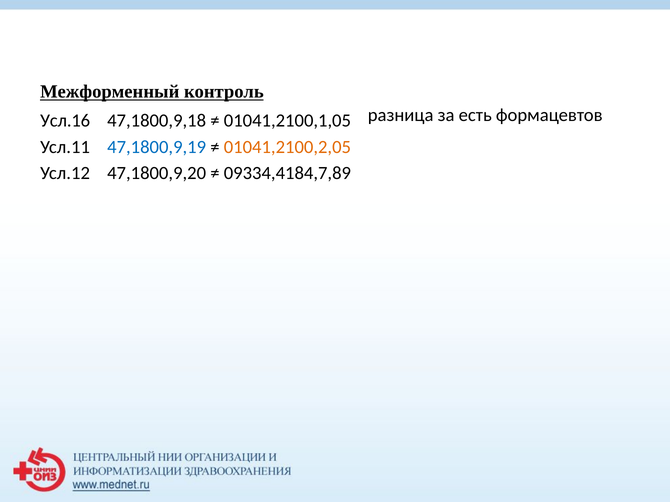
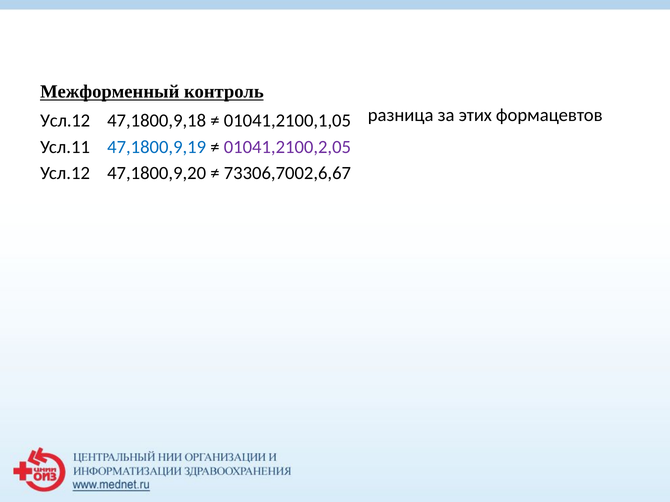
есть: есть -> этих (475, 115)
Усл.16: Усл.16 -> Усл.12 (65, 121)
01041,2100,2,05 colour: orange -> purple (287, 147)
09334,4184,7,89: 09334,4184,7,89 -> 73306,7002,6,67 (287, 173)
